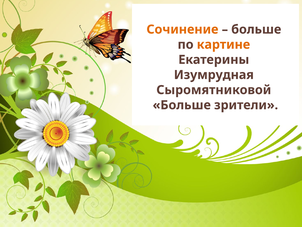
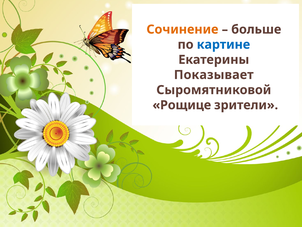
картине colour: orange -> blue (223, 44)
Изумрудная: Изумрудная -> Показывает (214, 75)
Больше: Больше -> Рощице (182, 105)
